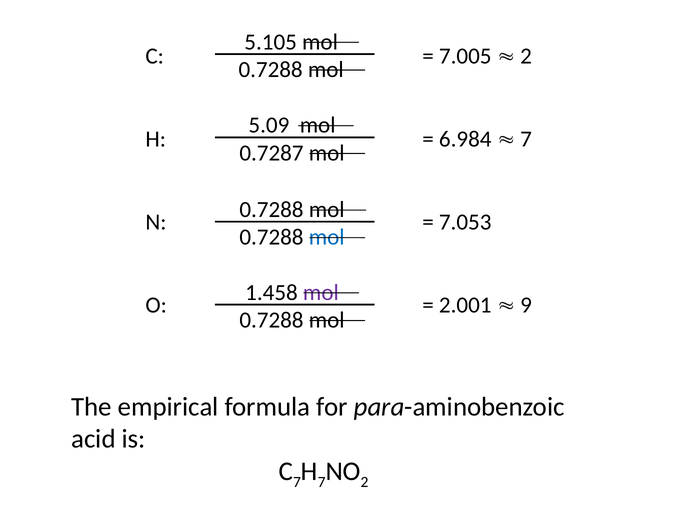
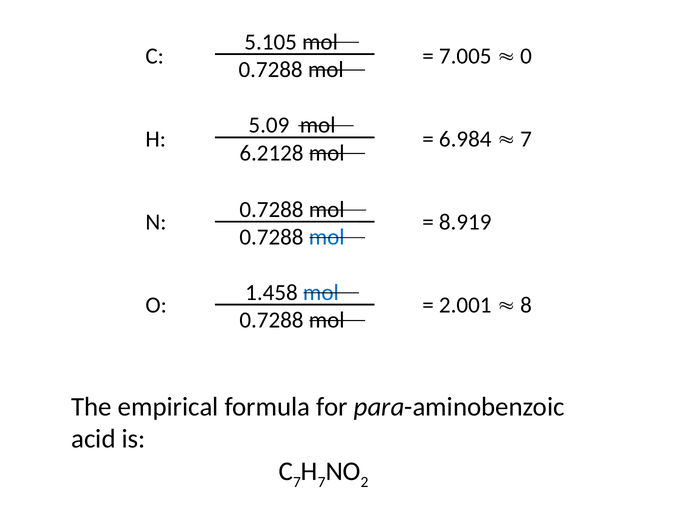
2: 2 -> 0 (526, 56)
0.7287: 0.7287 -> 6.2128 (271, 153)
7.053: 7.053 -> 8.919 (465, 222)
mol colour: purple -> blue (321, 292)
9: 9 -> 8 (526, 305)
